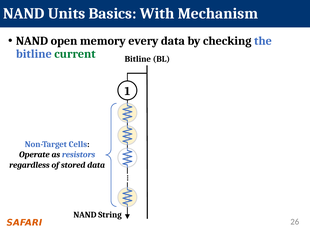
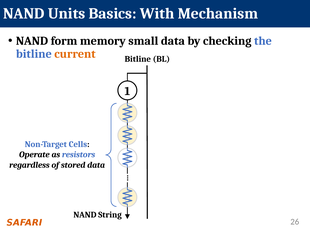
open: open -> form (64, 41)
every: every -> small (143, 41)
current colour: green -> orange (75, 54)
